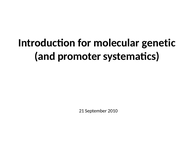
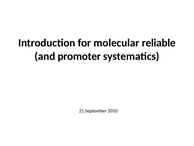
genetic: genetic -> reliable (159, 43)
